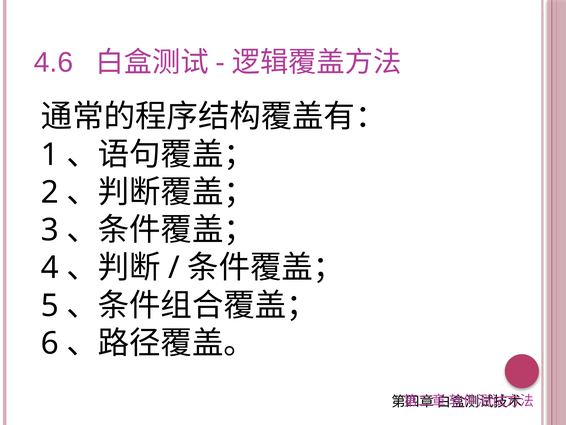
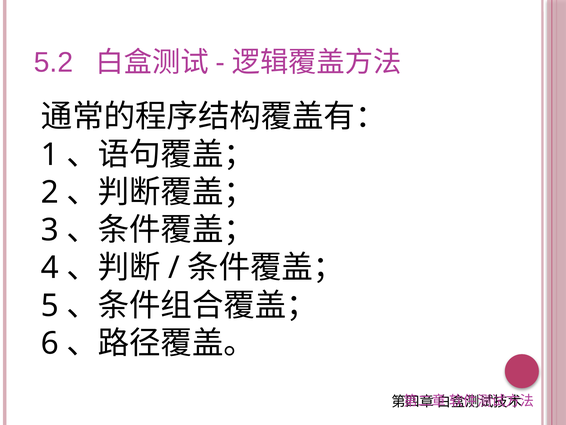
4.6: 4.6 -> 5.2 (54, 63)
